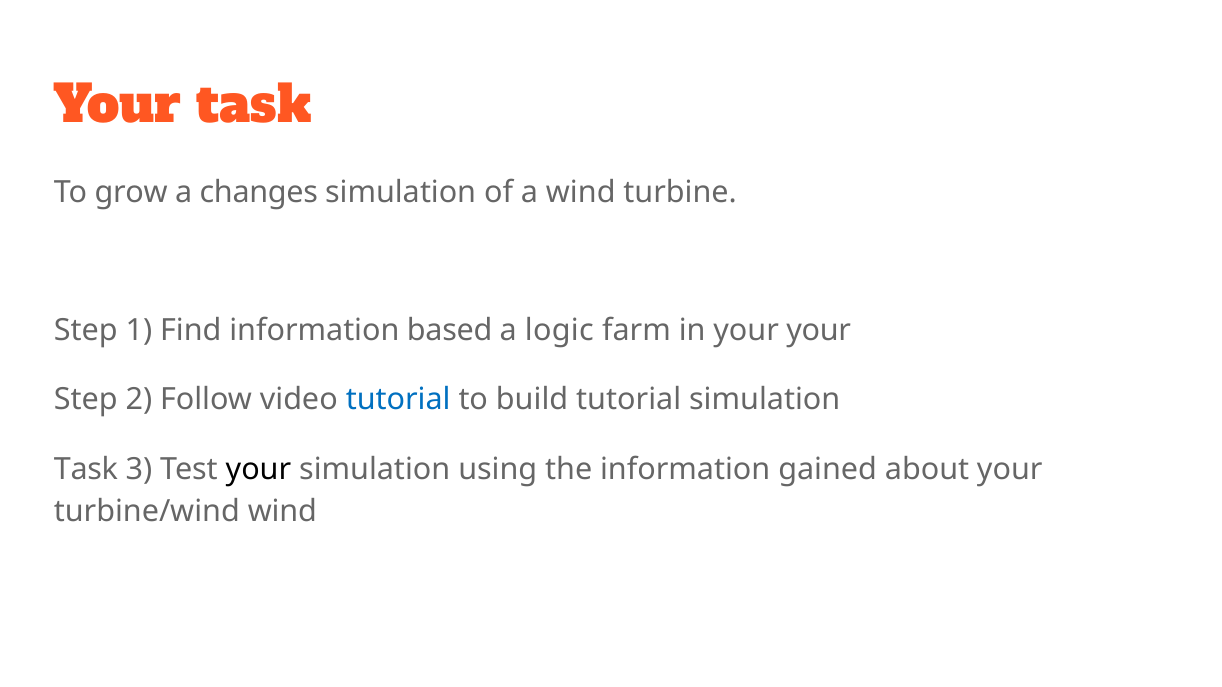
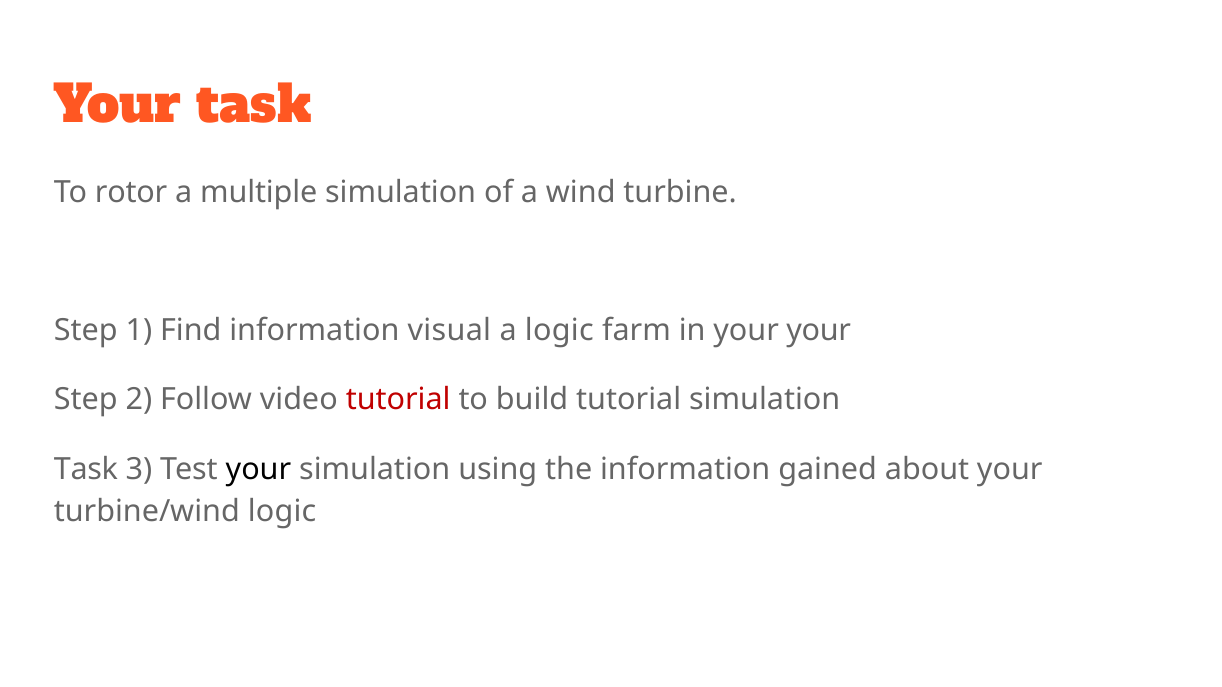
grow: grow -> rotor (131, 192)
changes: changes -> multiple (259, 192)
based: based -> visual (449, 331)
tutorial colour: blue -> red (398, 400)
turbine/wind wind: wind -> logic (282, 511)
